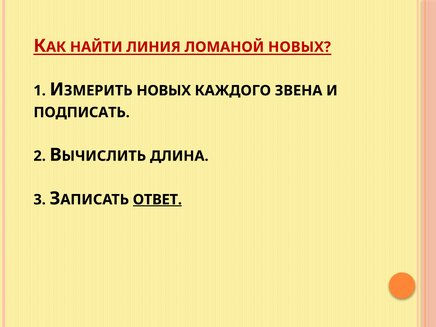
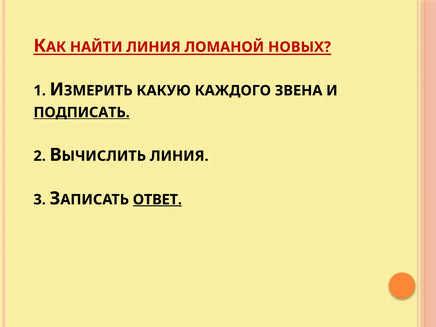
НОВЫХ: НОВЫХ -> КАКУЮ (164, 91)
ПОДПИСАТЬ underline: none -> present (82, 112)
ДЛИНА: ДЛИНА -> ЛИНИЯ (179, 156)
